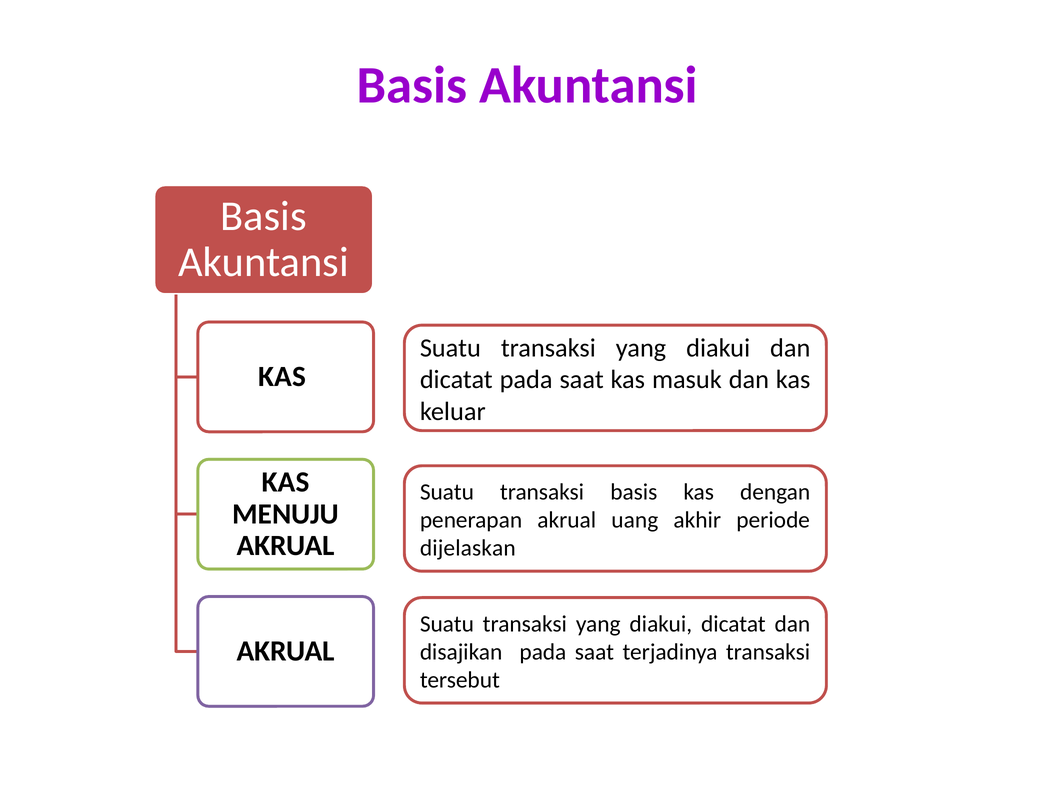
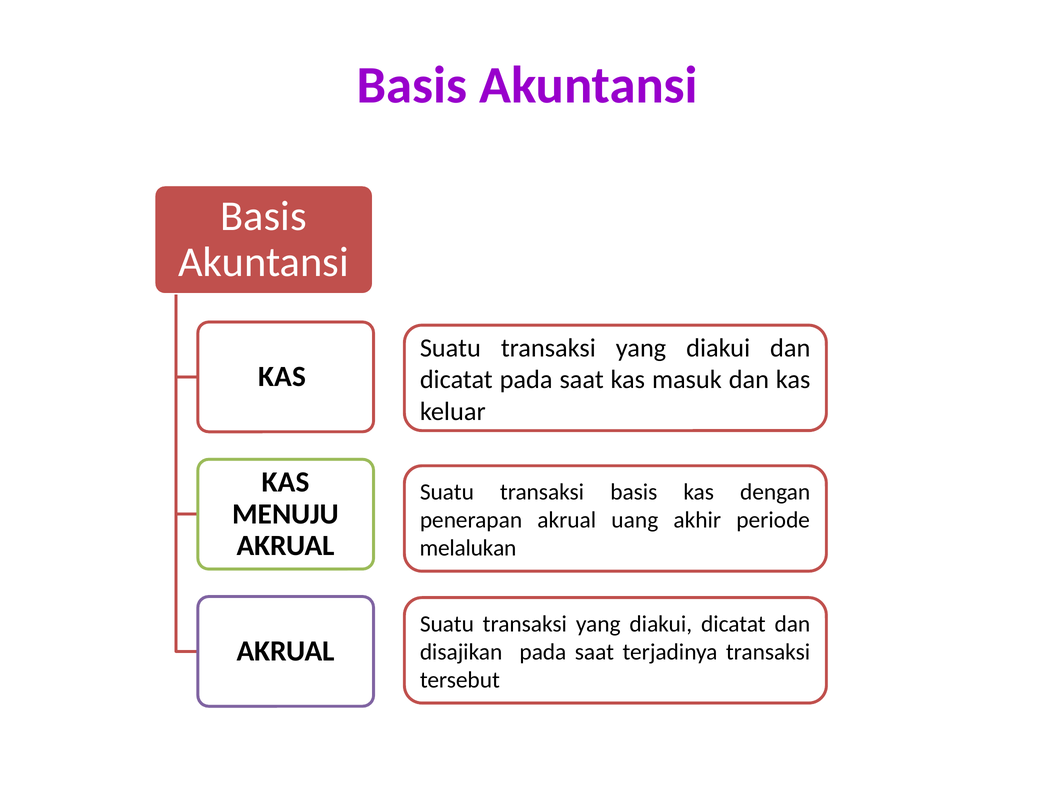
dijelaskan: dijelaskan -> melalukan (468, 548)
